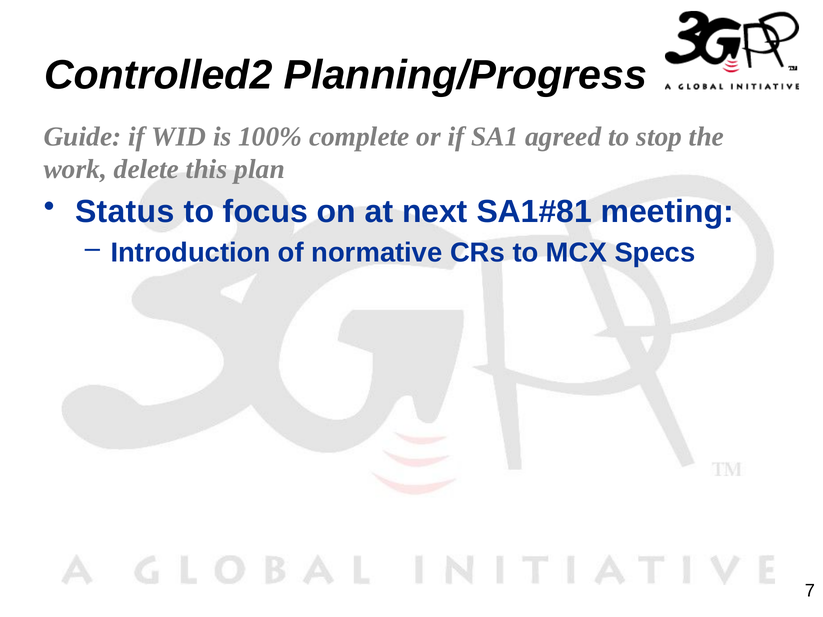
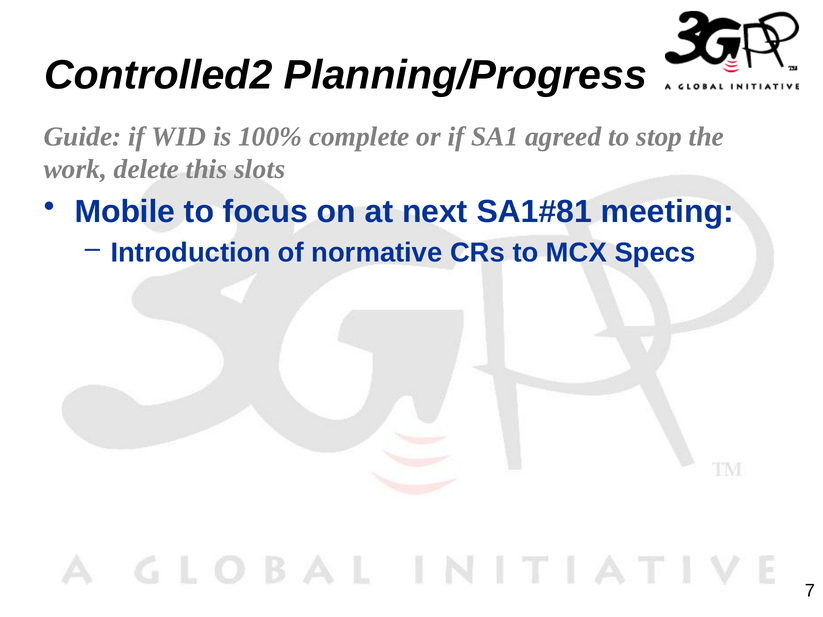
plan: plan -> slots (260, 169)
Status: Status -> Mobile (125, 212)
